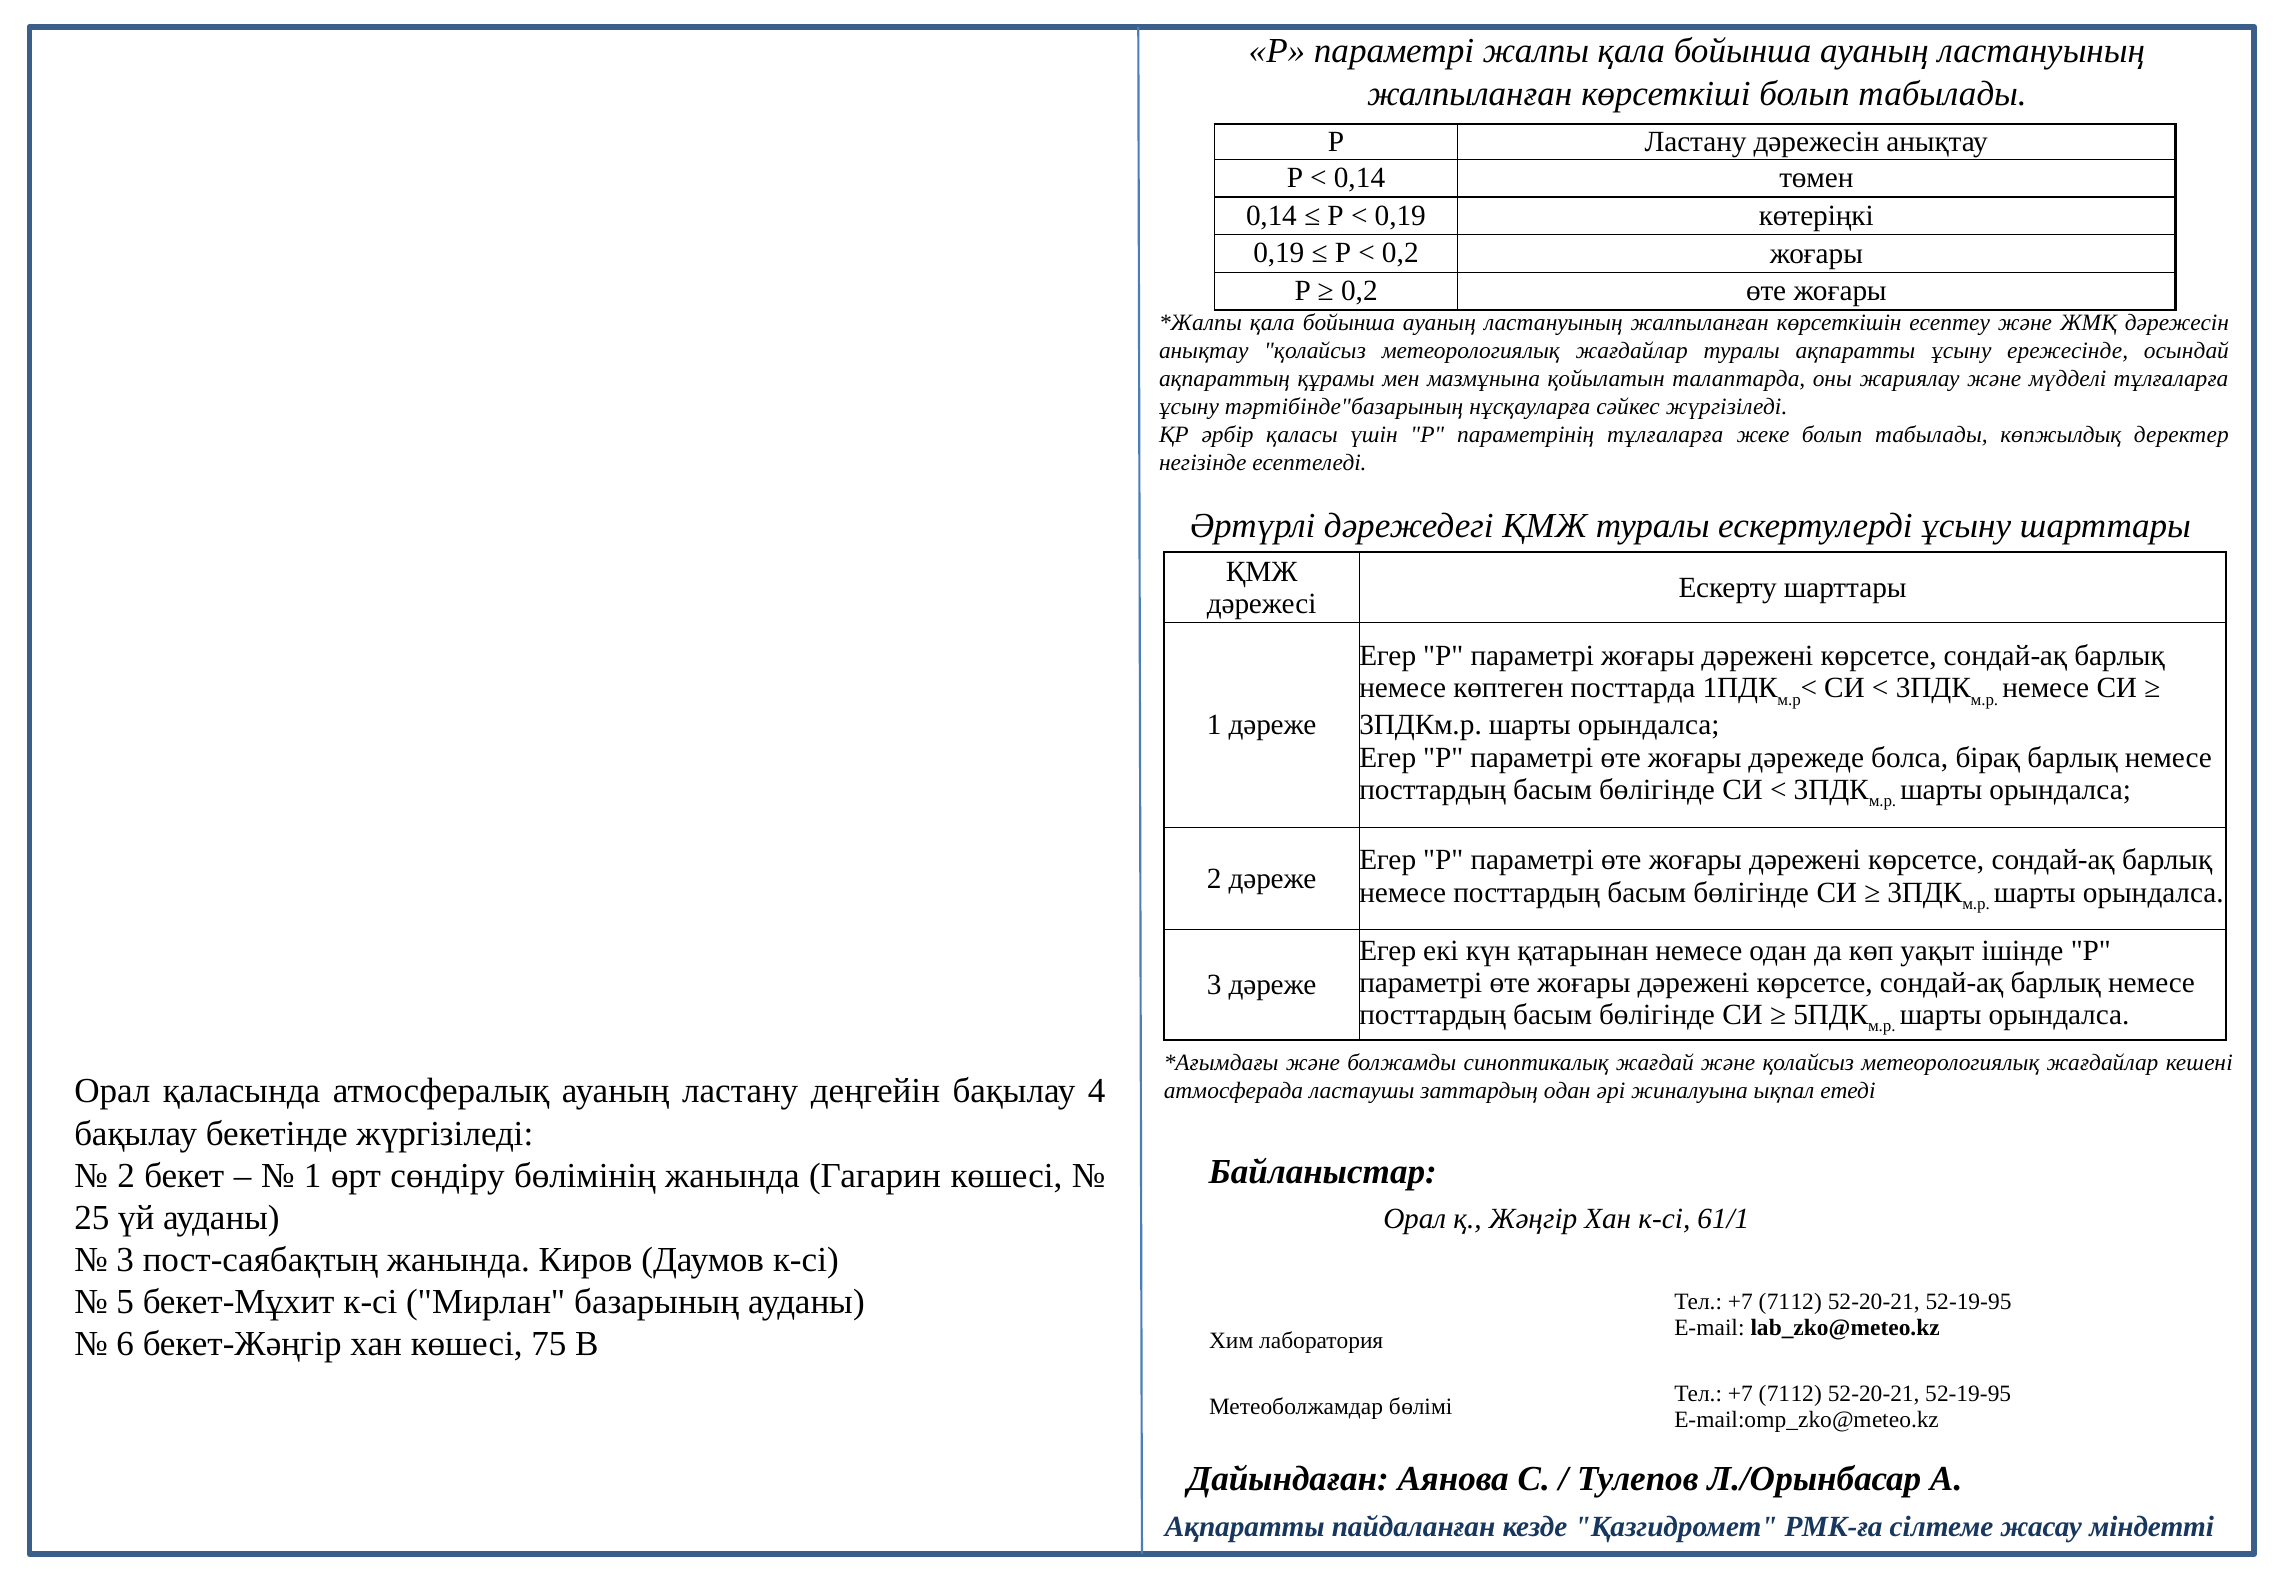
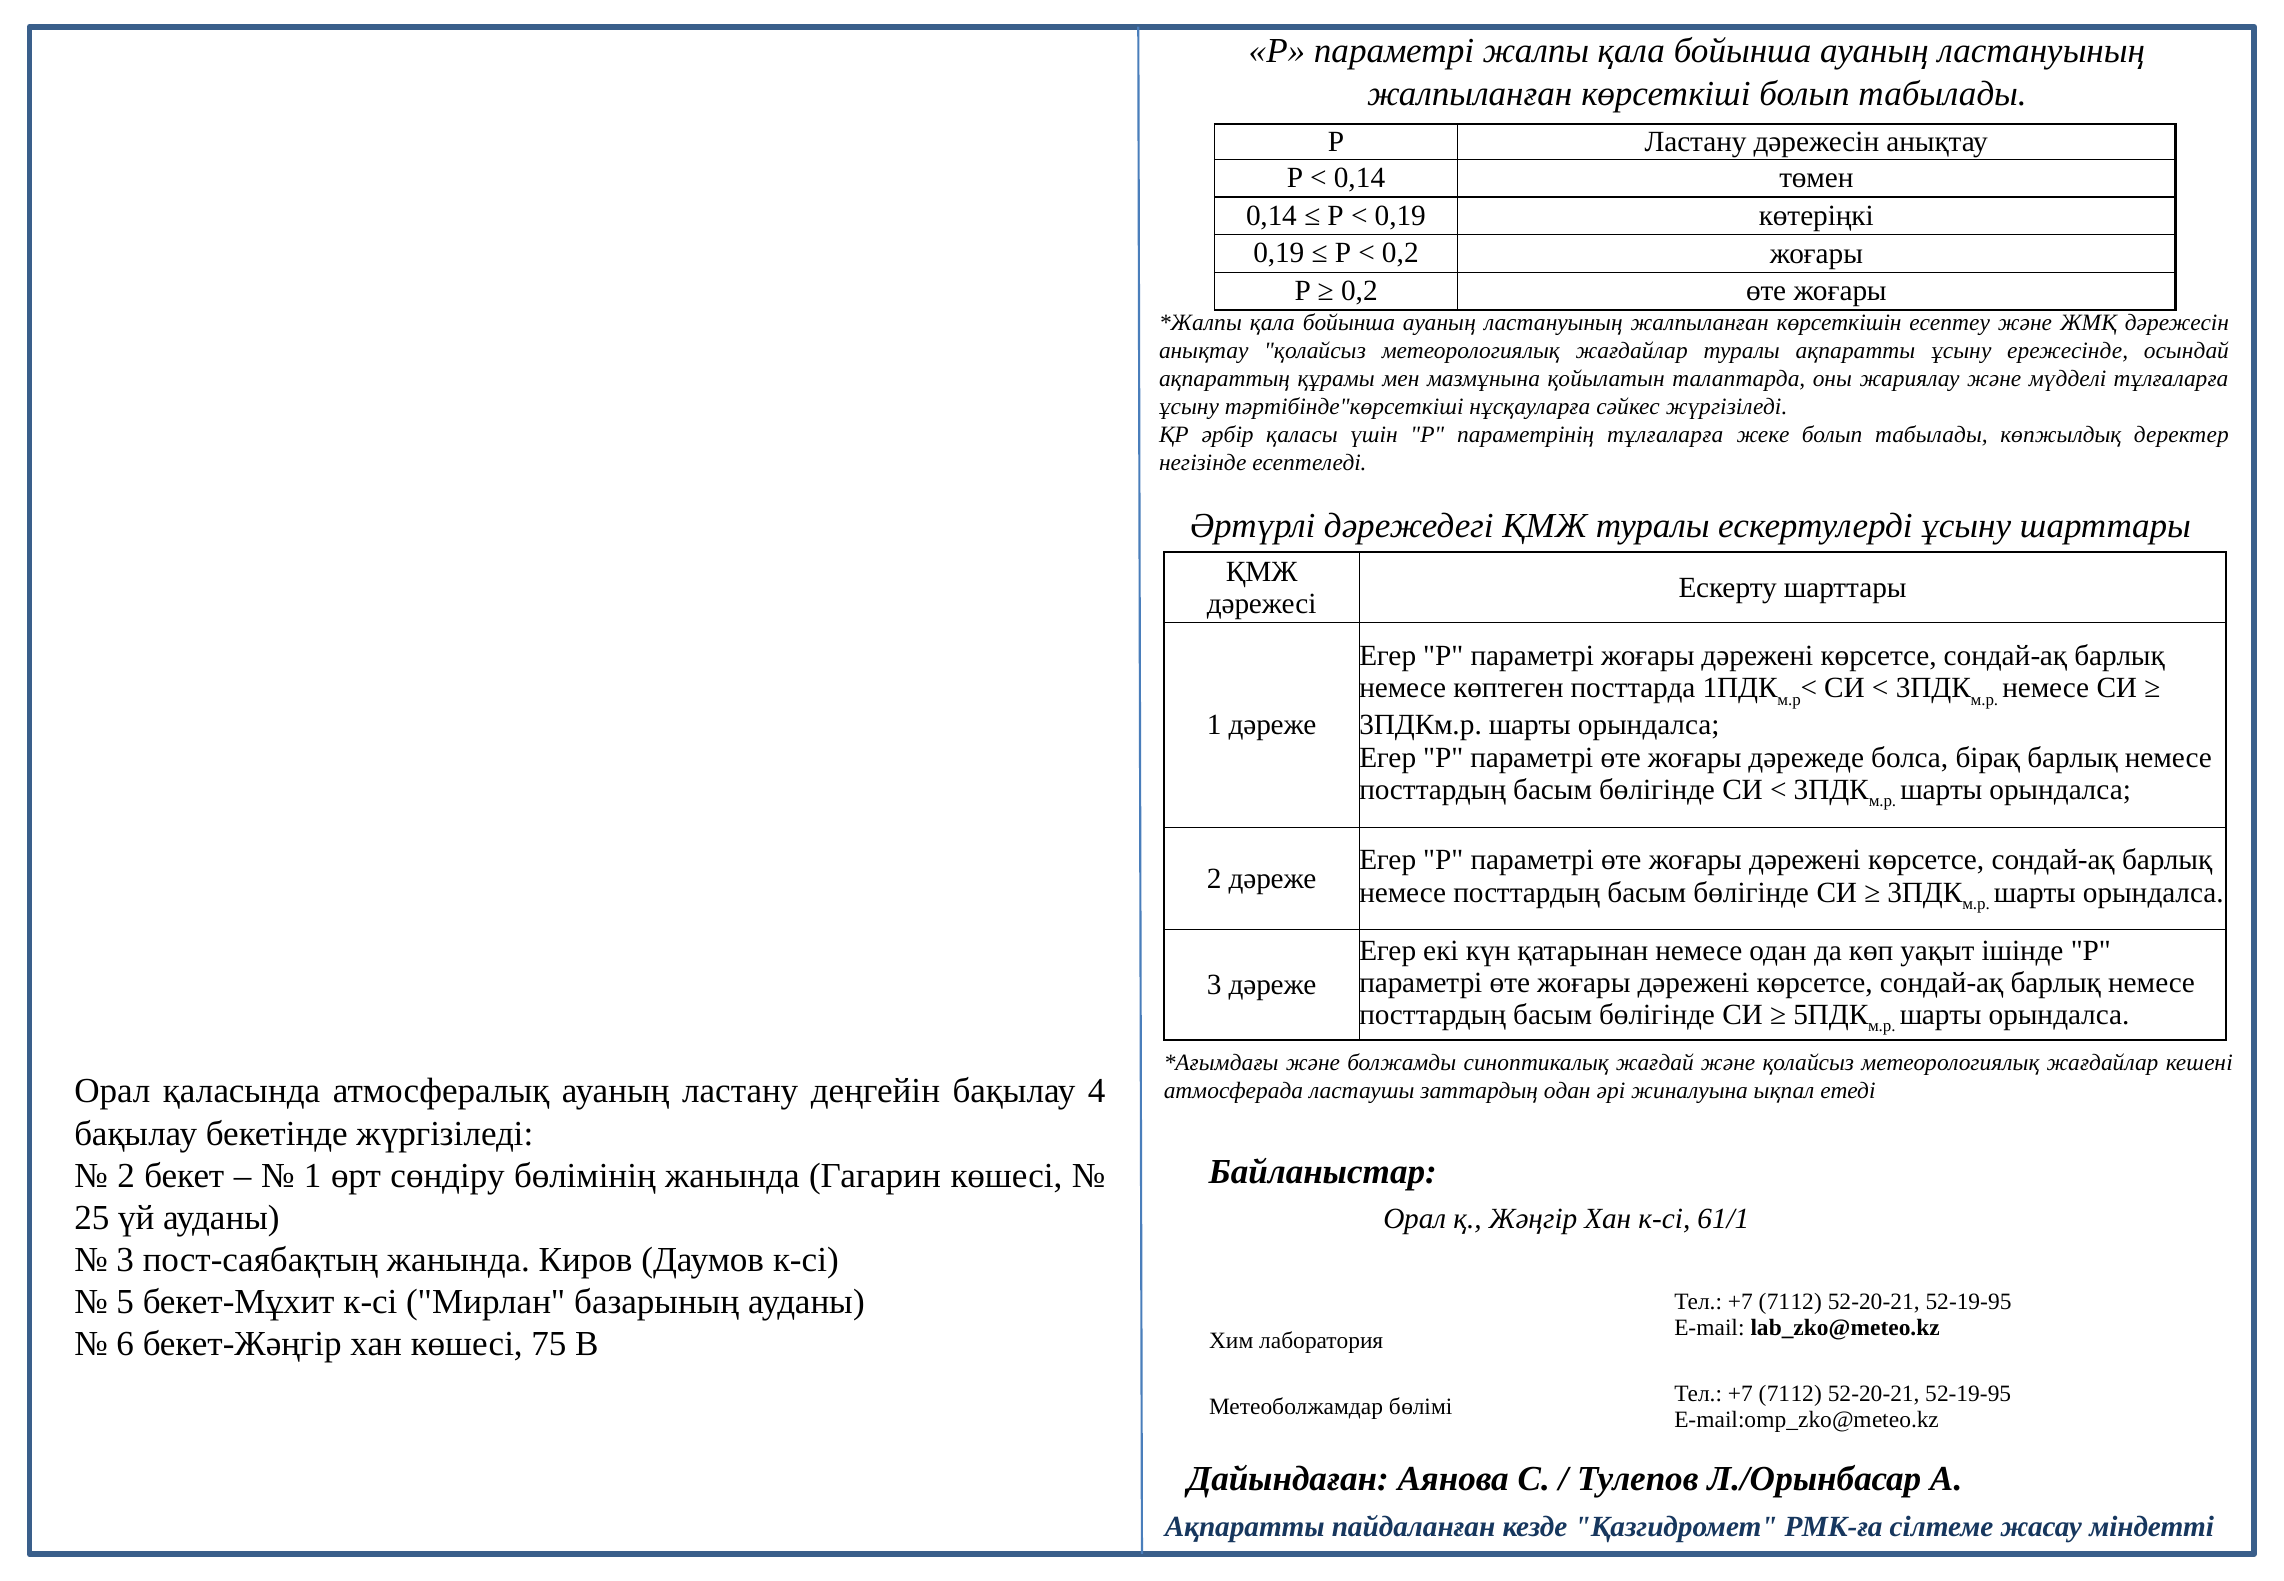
тәртібінде"базарының: тәртібінде"базарының -> тәртібінде"көрсеткіші (1344, 407)
